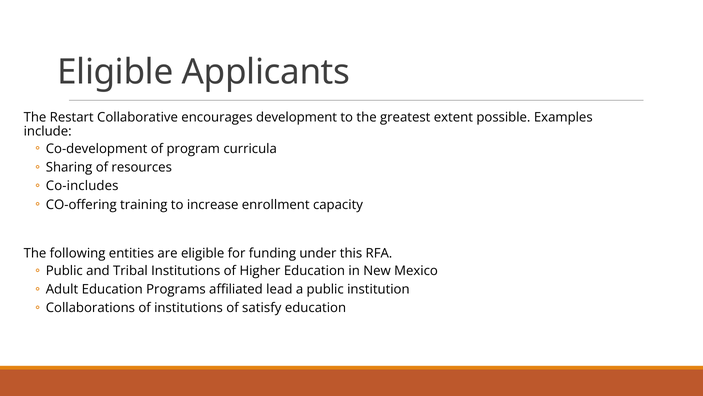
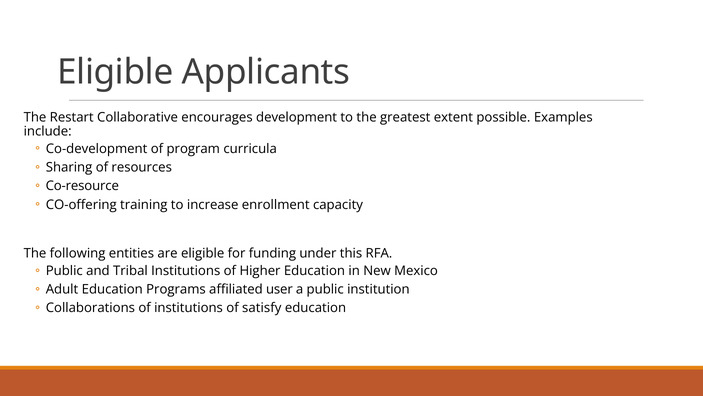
Co-includes: Co-includes -> Co-resource (82, 186)
lead: lead -> user (279, 289)
